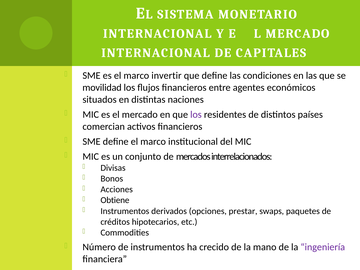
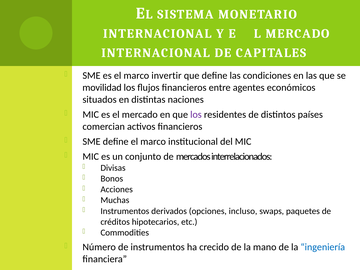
Obtiene: Obtiene -> Muchas (115, 200)
prestar: prestar -> incluso (243, 211)
ingeniería colour: purple -> blue (323, 247)
